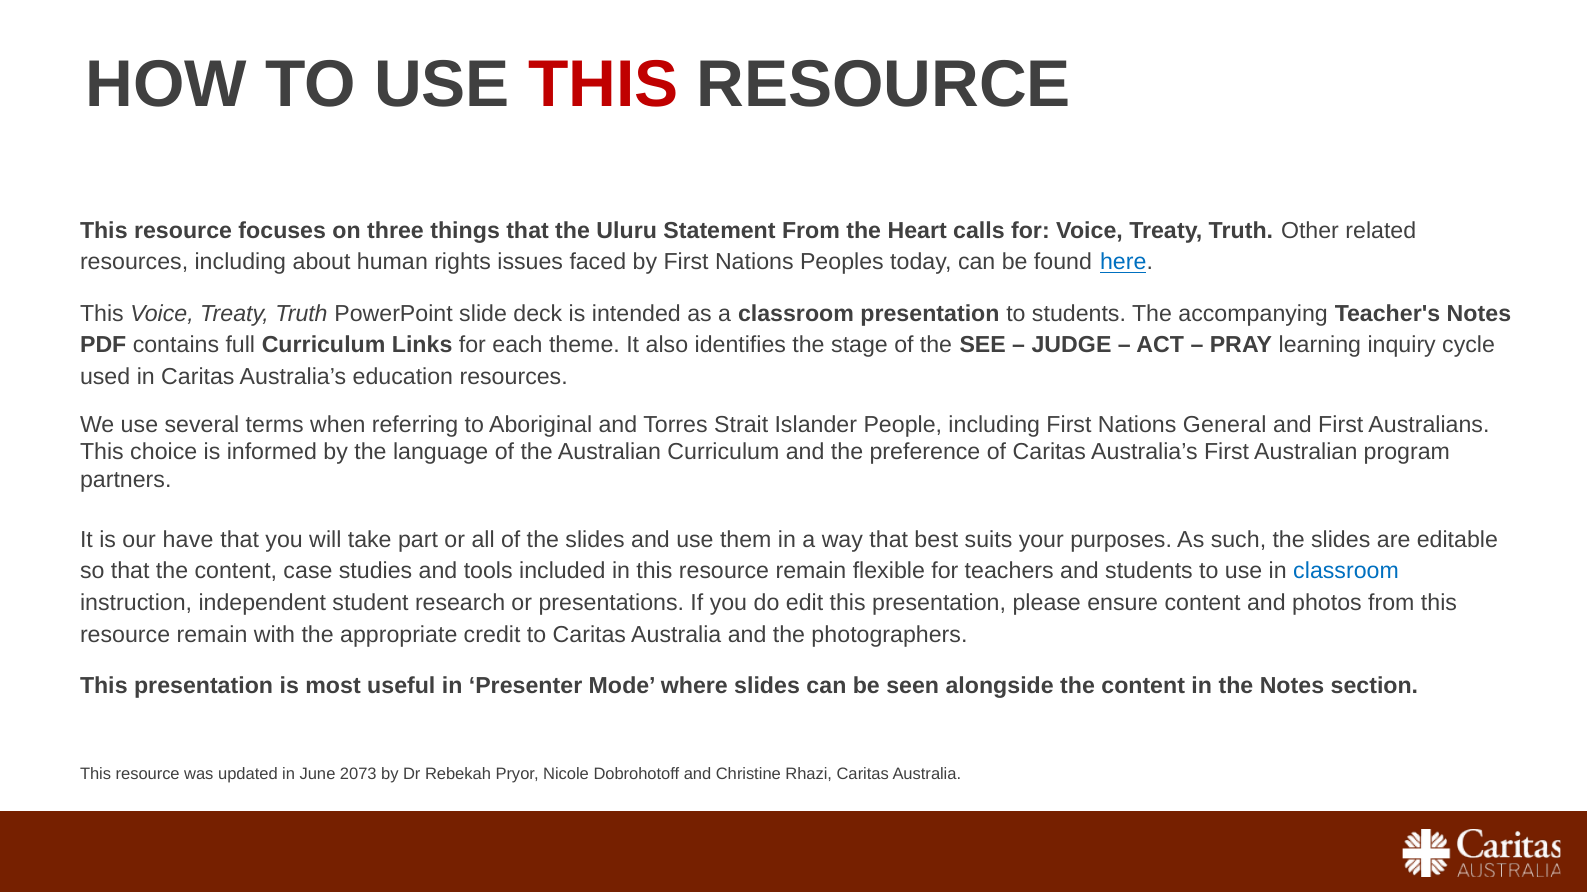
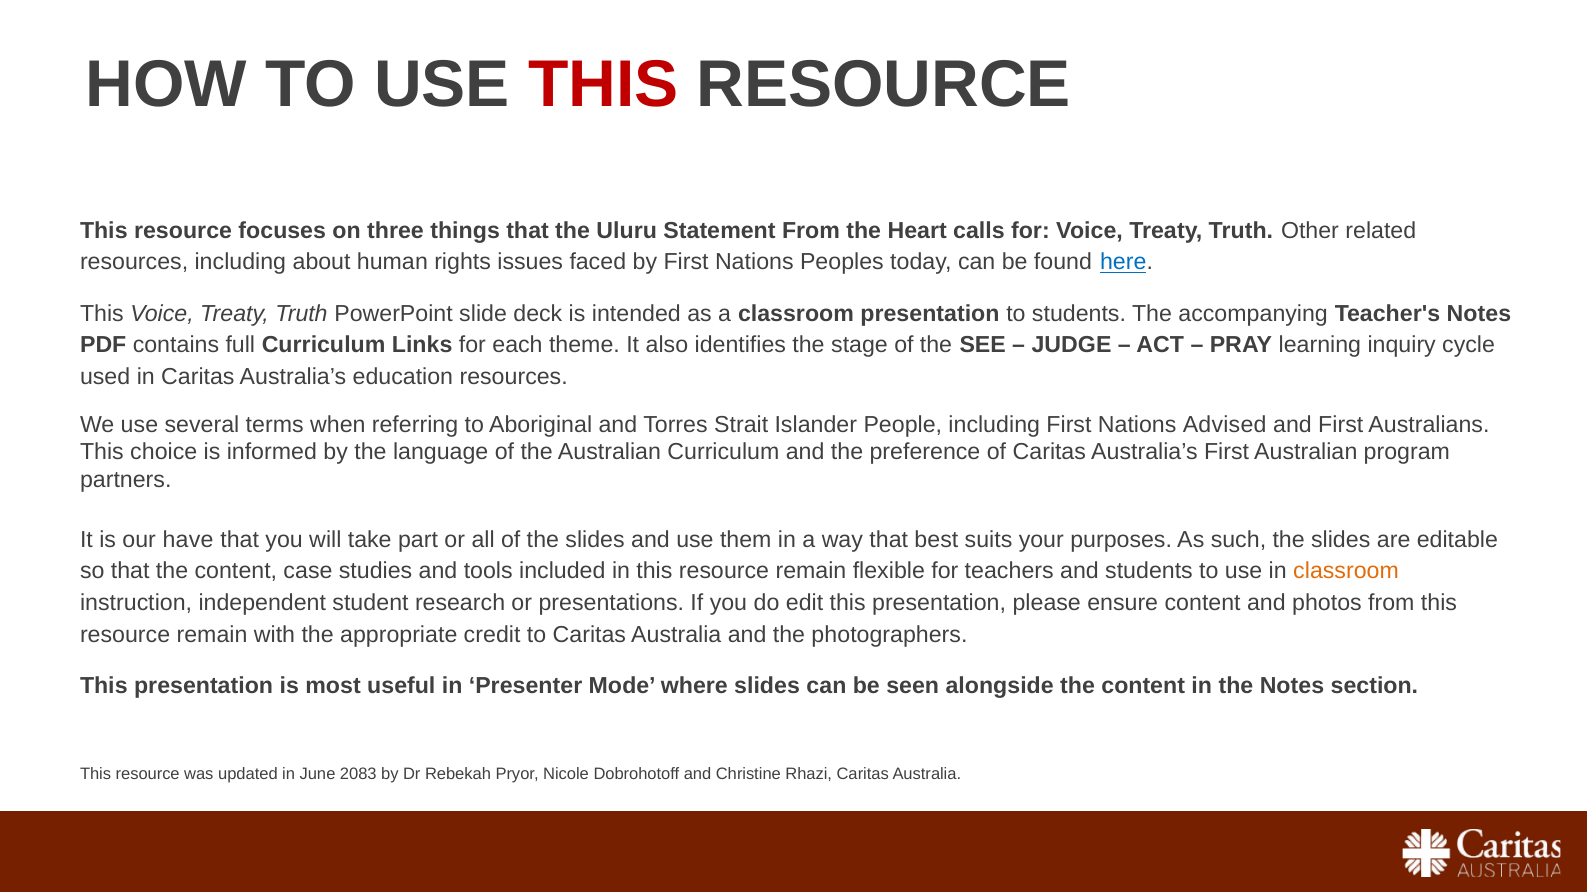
General: General -> Advised (1225, 425)
classroom colour: blue -> orange (1346, 572)
2073: 2073 -> 2083 (358, 775)
